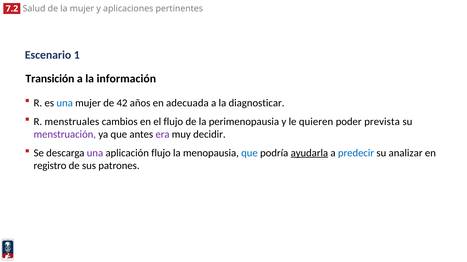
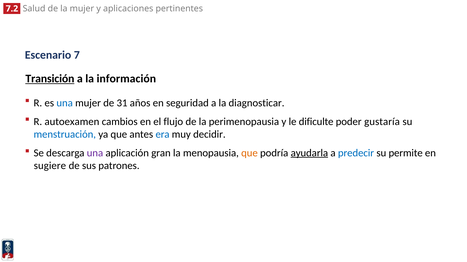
1: 1 -> 7 (77, 55)
Transición underline: none -> present (50, 79)
42: 42 -> 31 (122, 103)
adecuada: adecuada -> seguridad (187, 103)
menstruales: menstruales -> autoexamen (72, 122)
quieren: quieren -> dificulte (316, 122)
prevista: prevista -> gustaría (382, 122)
menstruación colour: purple -> blue (65, 135)
era colour: purple -> blue (163, 135)
aplicación flujo: flujo -> gran (161, 153)
que colour: blue -> orange (249, 153)
analizar: analizar -> permite (406, 153)
registro: registro -> sugiere (50, 166)
